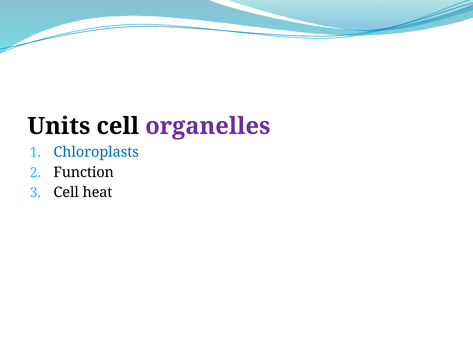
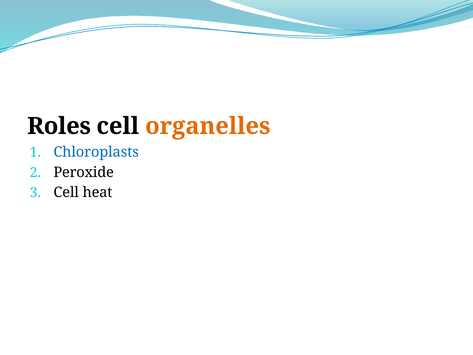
Units: Units -> Roles (59, 126)
organelles colour: purple -> orange (208, 126)
Function: Function -> Peroxide (84, 172)
